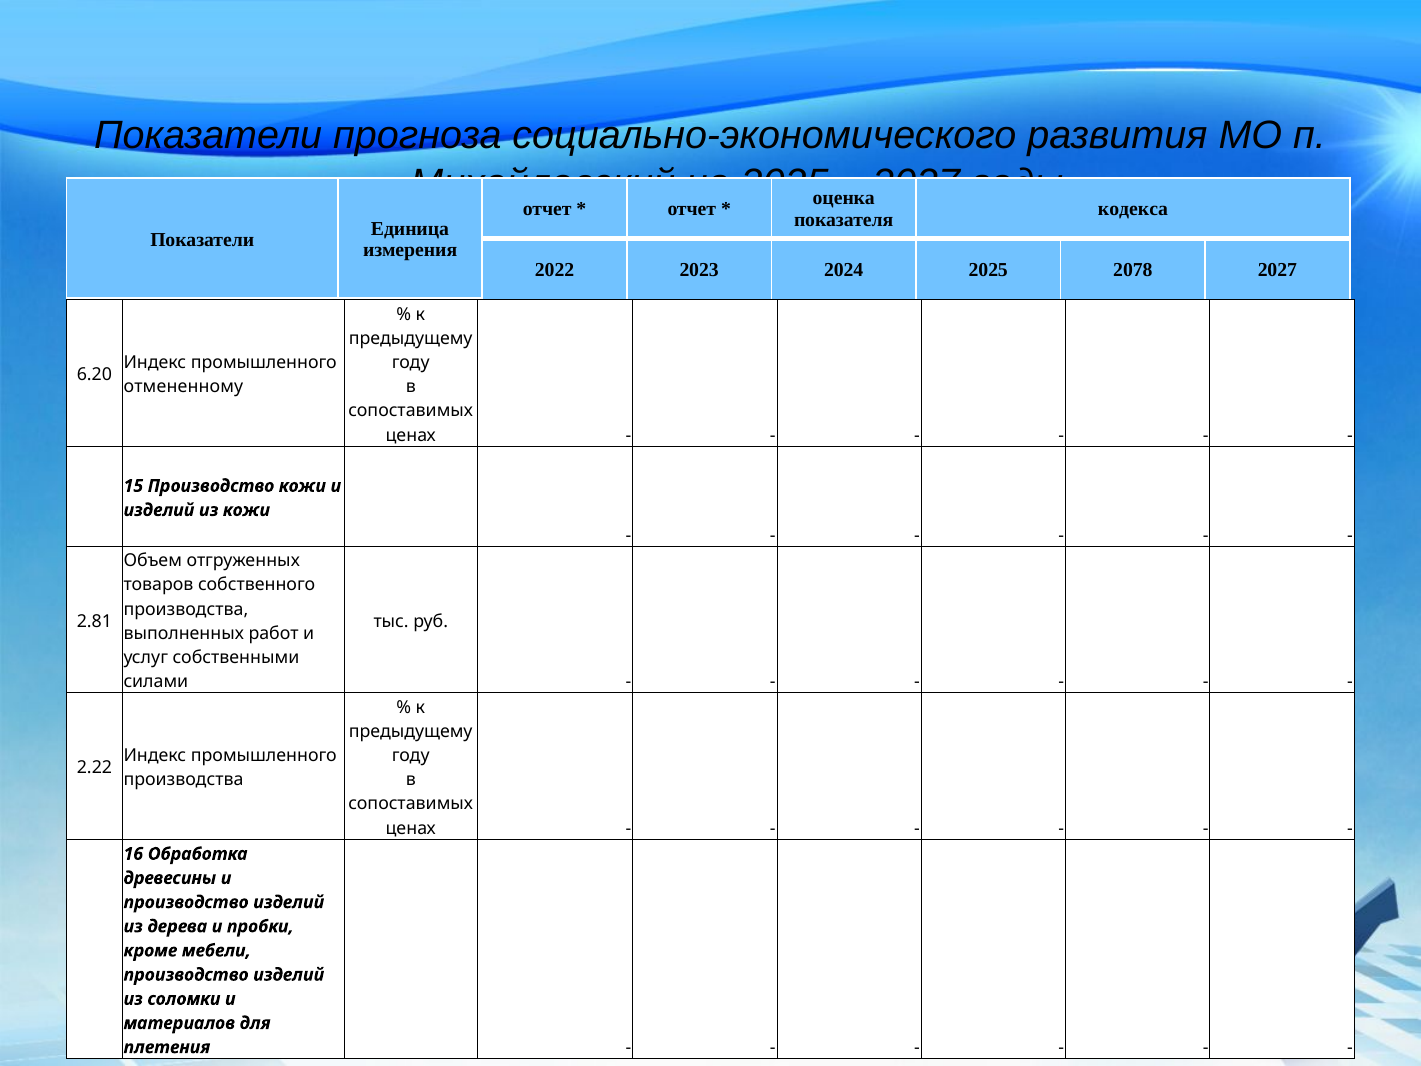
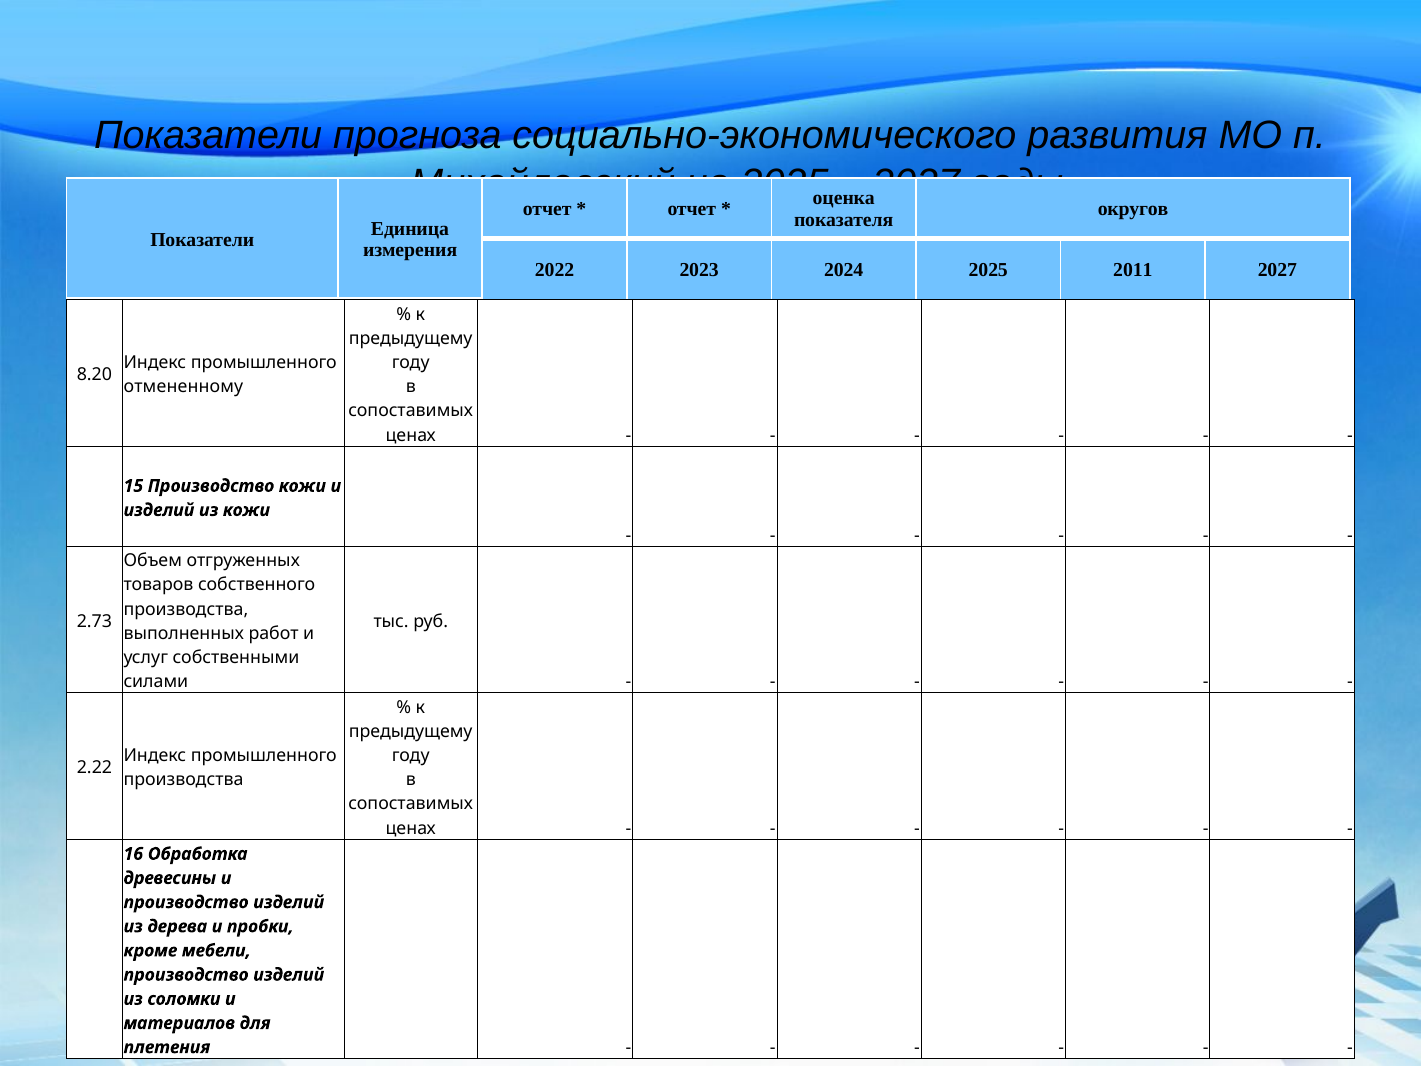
кодекса: кодекса -> округов (1133, 209)
2078: 2078 -> 2011 (1133, 270)
6.20: 6.20 -> 8.20 (94, 375)
2.81: 2.81 -> 2.73 (94, 621)
